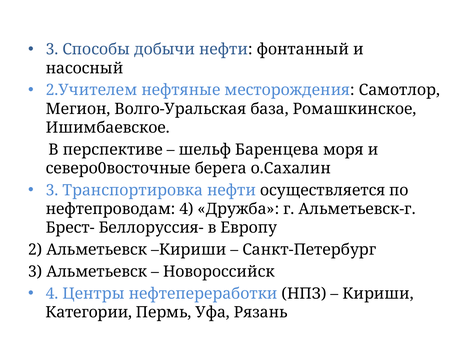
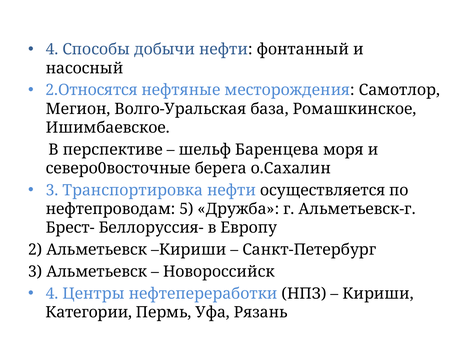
3: 3 -> 4 (52, 49)
2.Учителем: 2.Учителем -> 2.Относятся (92, 90)
нефтепроводам 4: 4 -> 5 (187, 209)
